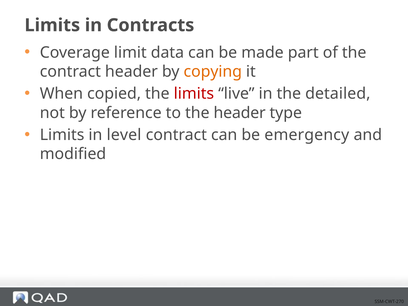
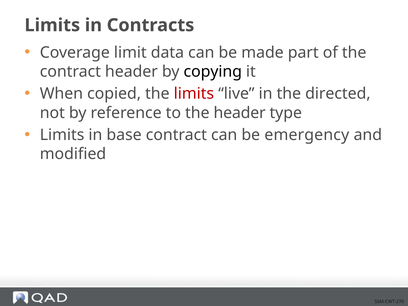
copying colour: orange -> black (213, 72)
detailed: detailed -> directed (338, 94)
level: level -> base (124, 135)
